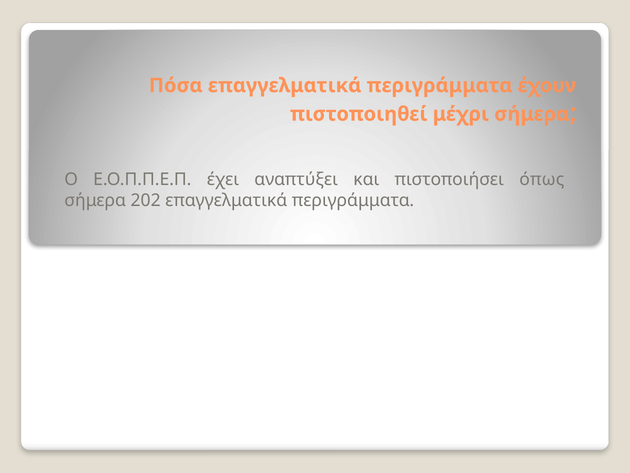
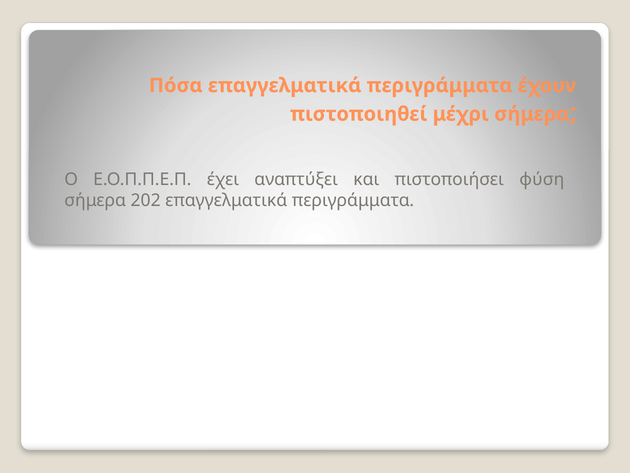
όπως: όπως -> φύση (542, 179)
